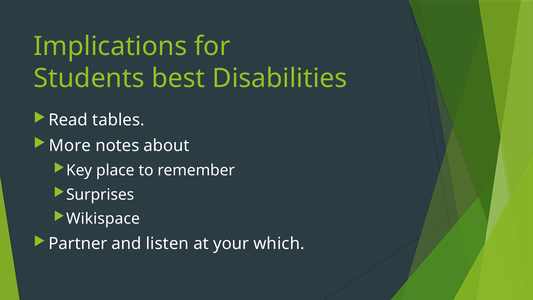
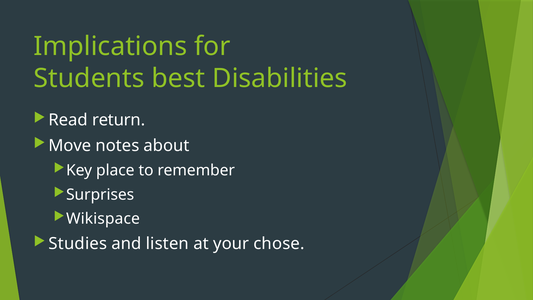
tables: tables -> return (119, 120)
More: More -> Move (70, 145)
Partner: Partner -> Studies (78, 244)
which: which -> chose (279, 244)
